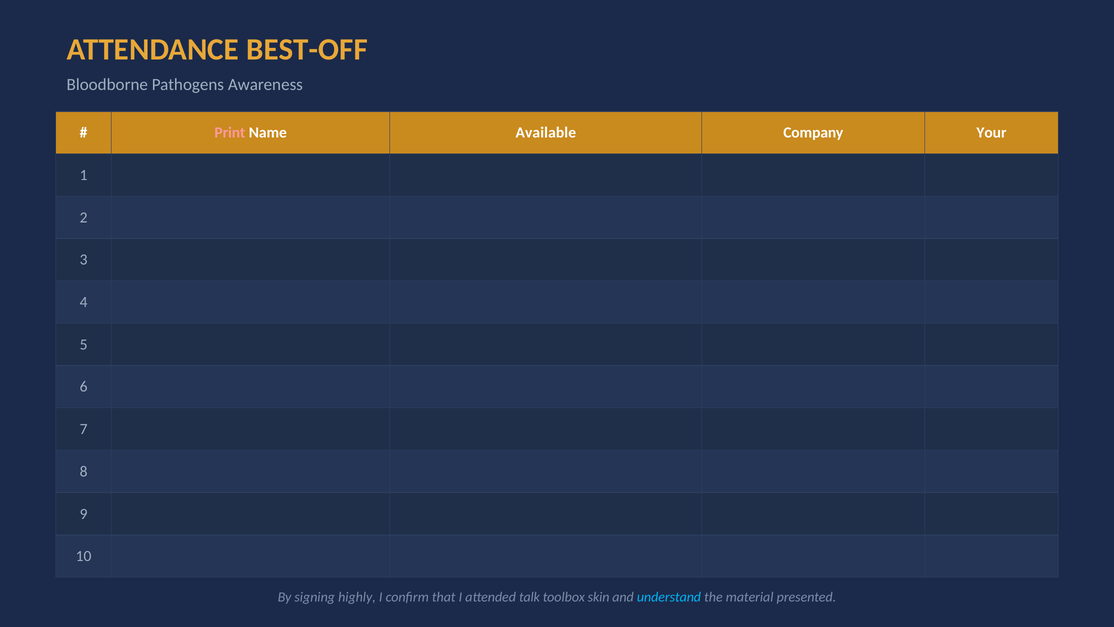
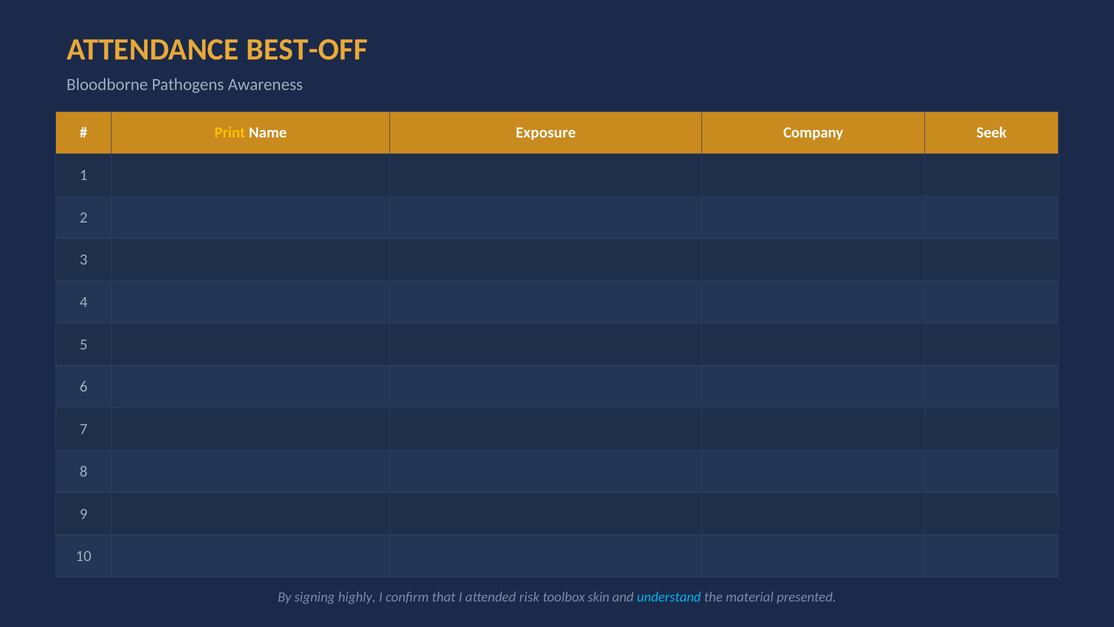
Print colour: pink -> yellow (230, 133)
Available: Available -> Exposure (546, 133)
Your: Your -> Seek (991, 133)
talk: talk -> risk (529, 597)
